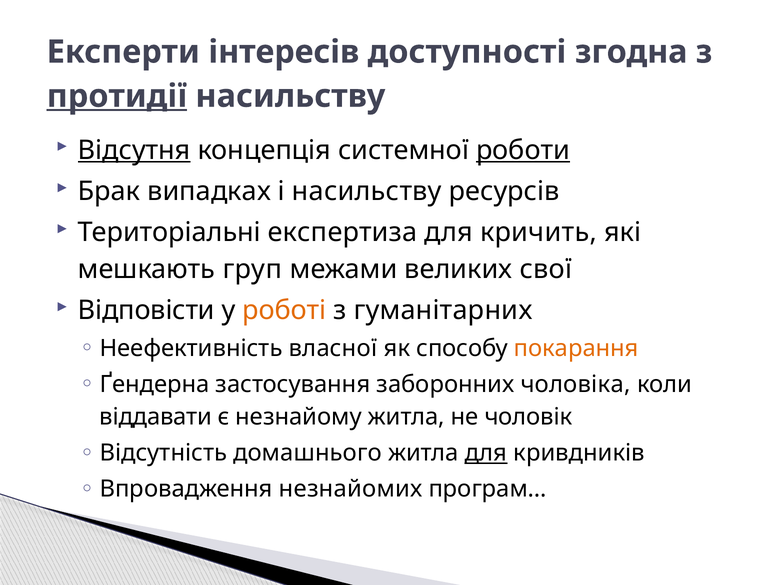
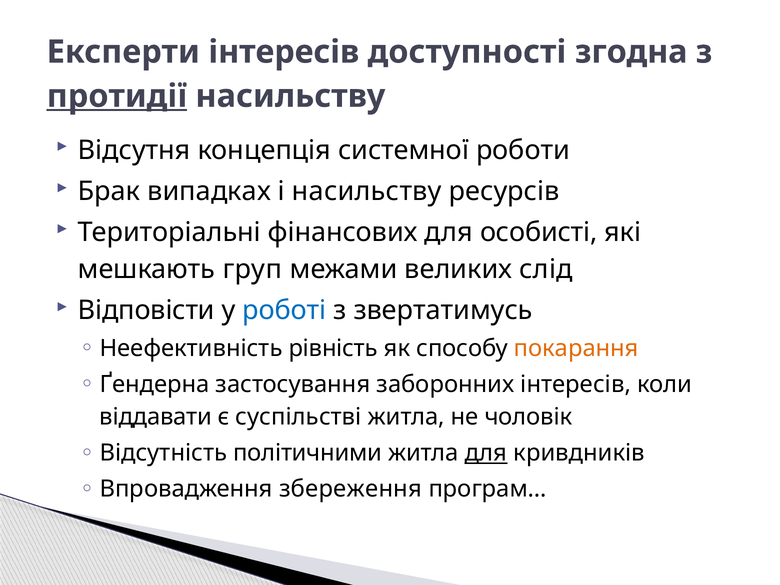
Відсутня underline: present -> none (134, 150)
роботи underline: present -> none (523, 150)
експертиза: експертиза -> фінансових (343, 232)
кричить: кричить -> особисті (539, 232)
свої: свої -> слід (546, 269)
роботі colour: orange -> blue (284, 310)
гуманітарних: гуманітарних -> звертатимусь (443, 310)
власної: власної -> рівність (333, 348)
заборонних чоловіка: чоловіка -> інтересів (576, 384)
незнайому: незнайому -> суспільстві (299, 417)
домашнього: домашнього -> політичними (308, 453)
незнайомих: незнайомих -> збереження (351, 489)
